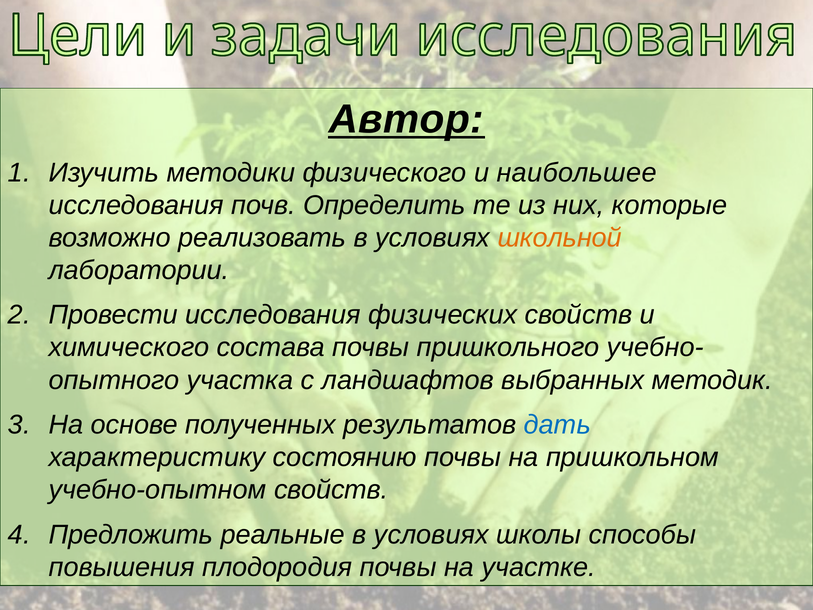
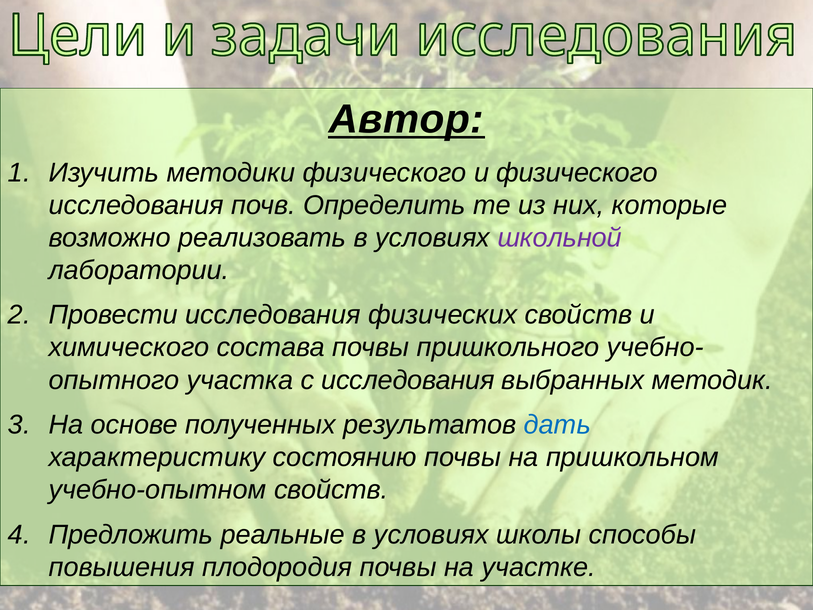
и наибольшее: наибольшее -> физического (577, 173)
школьной colour: orange -> purple (560, 238)
с ландшафтов: ландшафтов -> исследования (408, 380)
